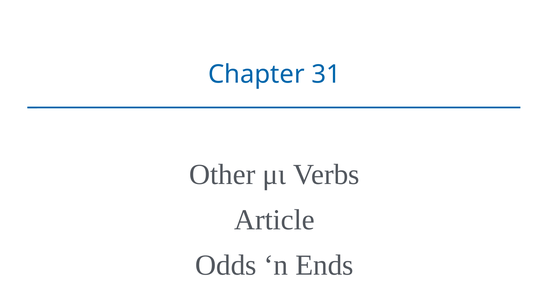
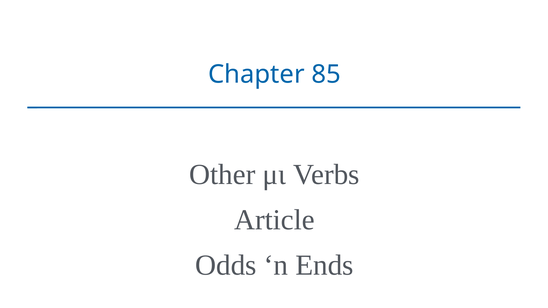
31: 31 -> 85 (326, 75)
